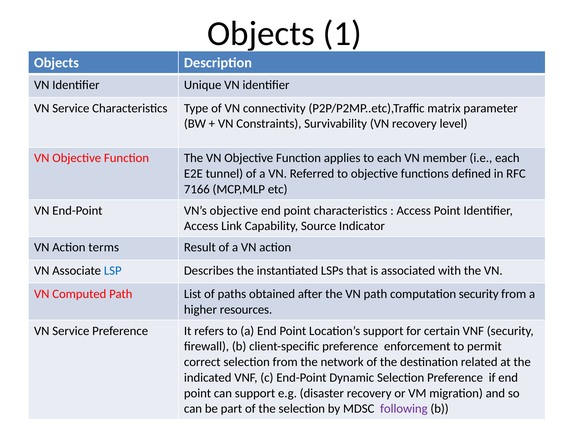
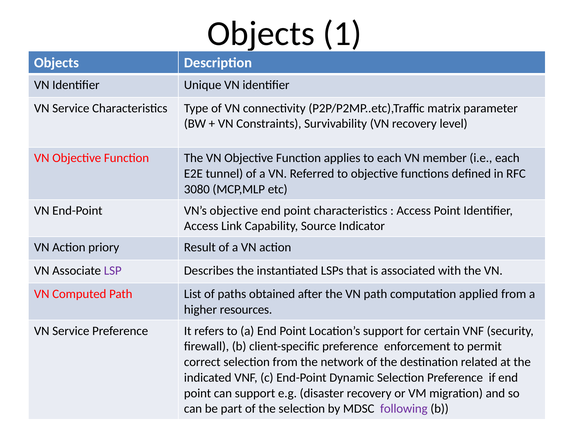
7166: 7166 -> 3080 (197, 189)
terms: terms -> priory (104, 248)
LSP colour: blue -> purple (113, 271)
computation security: security -> applied (479, 294)
